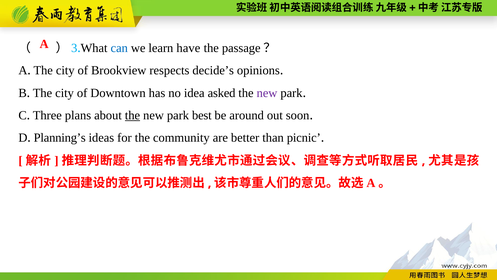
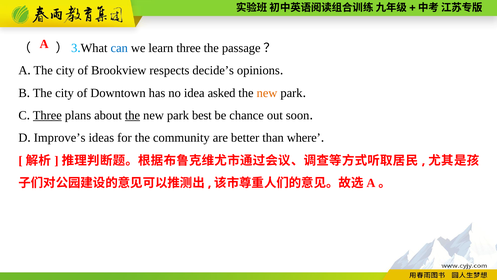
learn have: have -> three (189, 48)
new colour: purple -> orange (267, 93)
Three underline: none -> present (47, 115)
around: around -> chance (247, 115)
Planning’s: Planning’s -> Improve’s (60, 138)
picnic: picnic -> where (304, 138)
